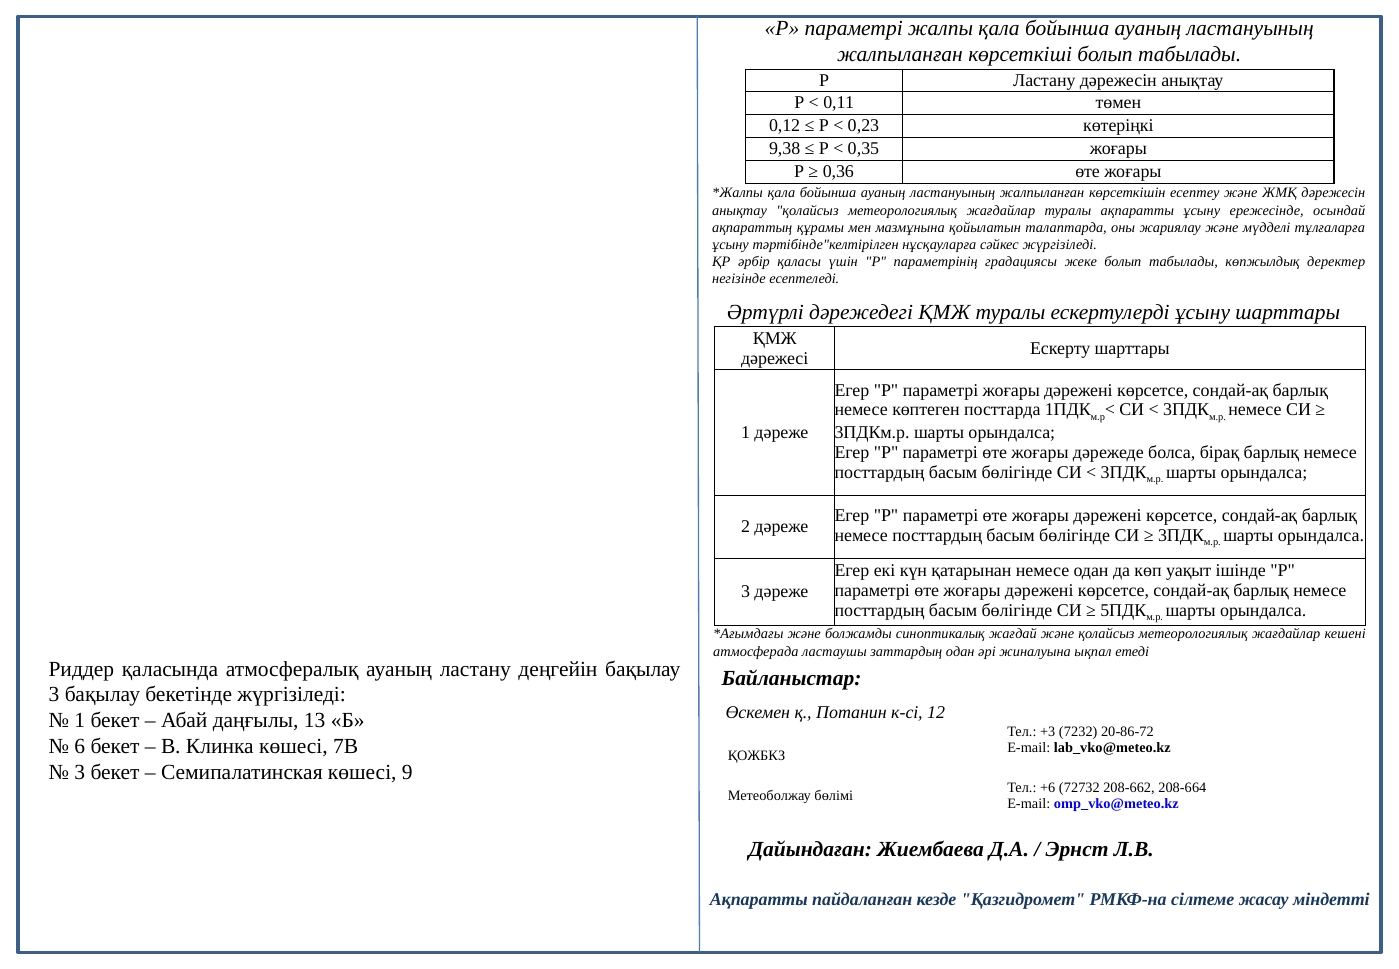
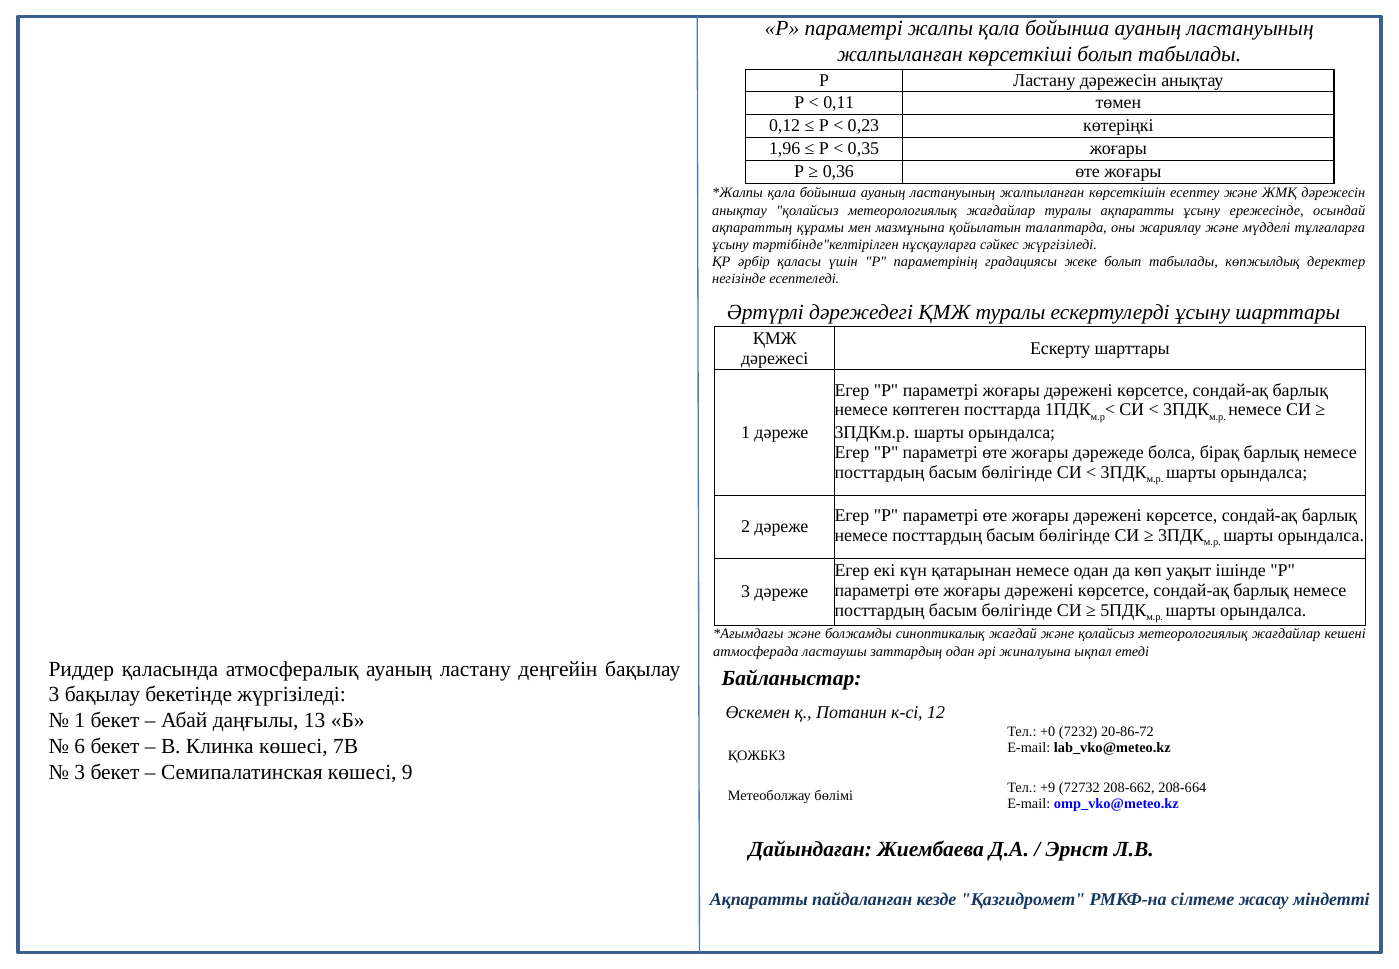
9,38: 9,38 -> 1,96 (785, 148)
+3: +3 -> +0 (1048, 732)
+6: +6 -> +9 (1048, 787)
